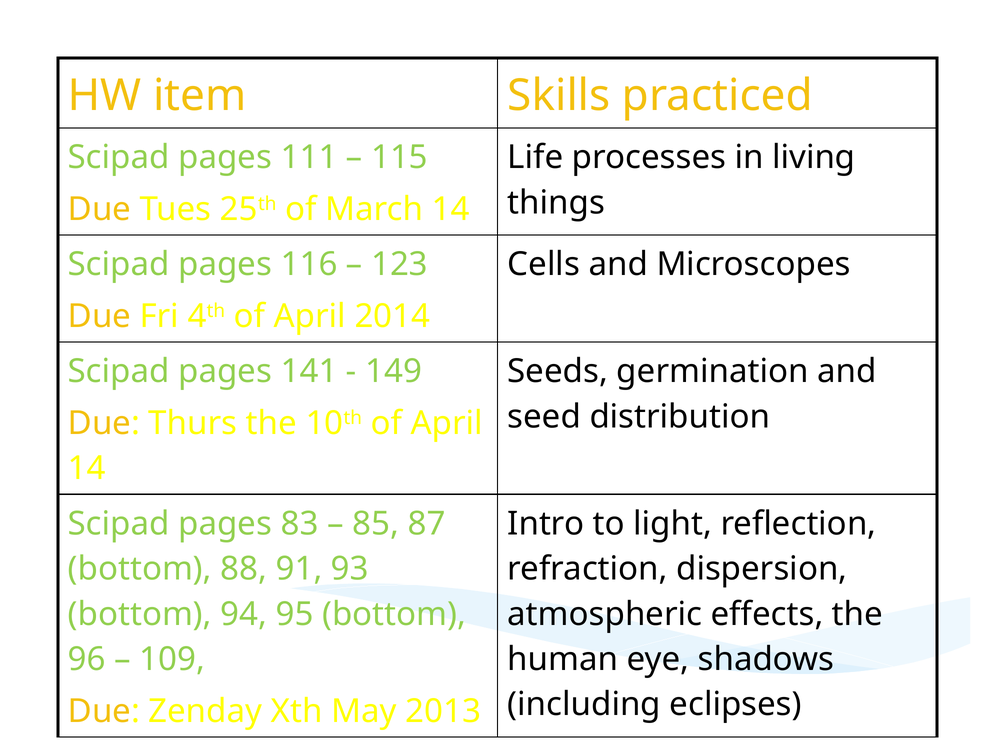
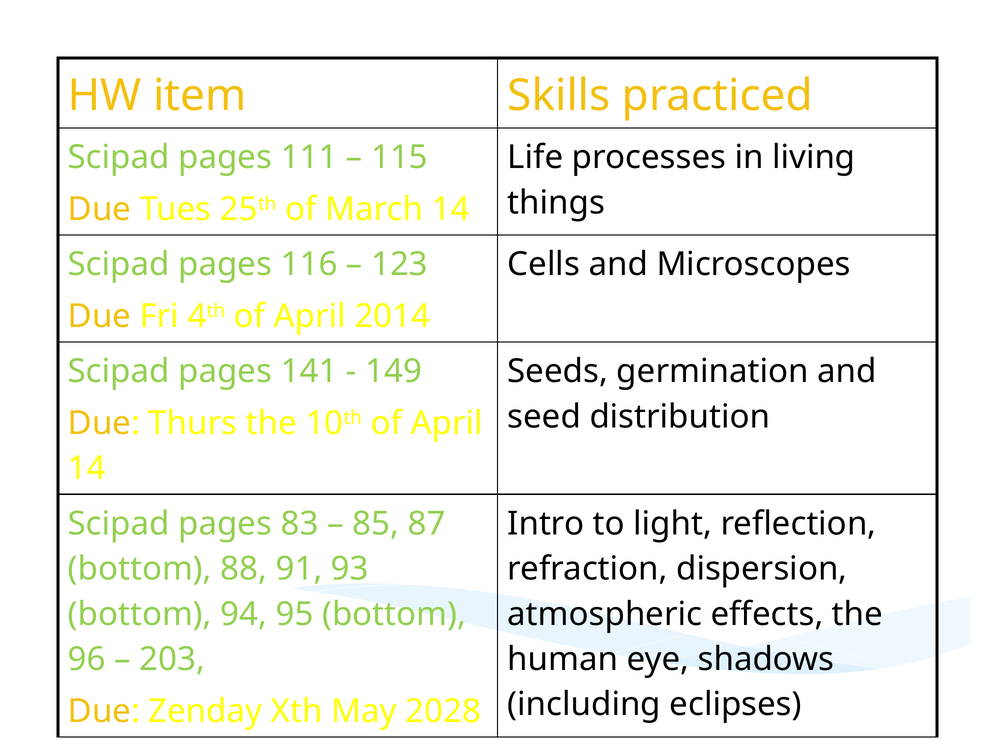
109: 109 -> 203 (172, 659)
2013: 2013 -> 2028 (443, 711)
